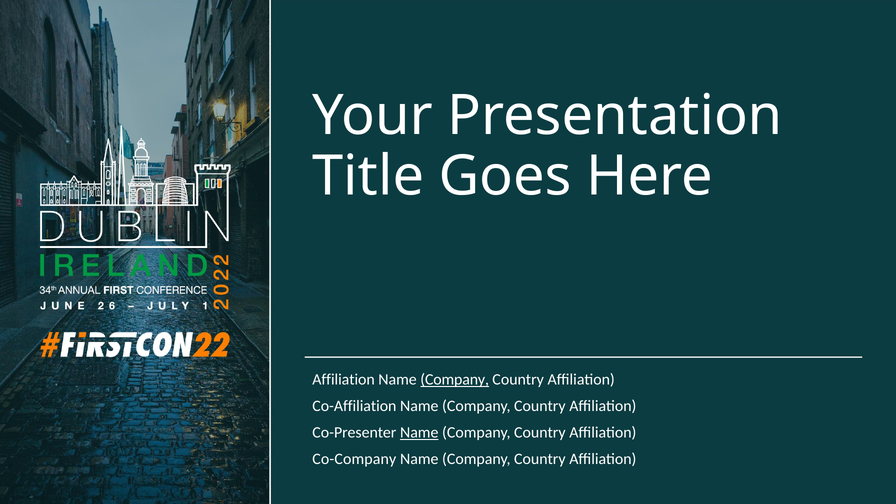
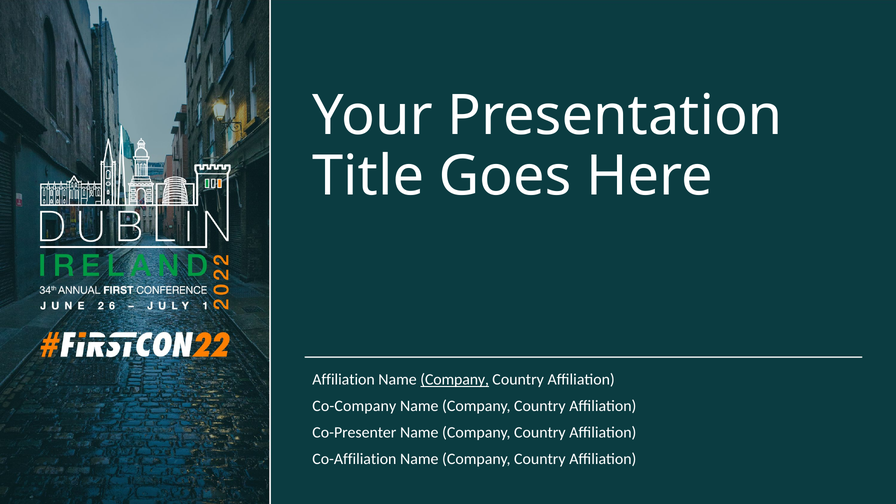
Co-Affiliation: Co-Affiliation -> Co-Company (354, 406)
Name underline: present -> none (419, 433)
Co-Company: Co-Company -> Co-Affiliation (354, 459)
